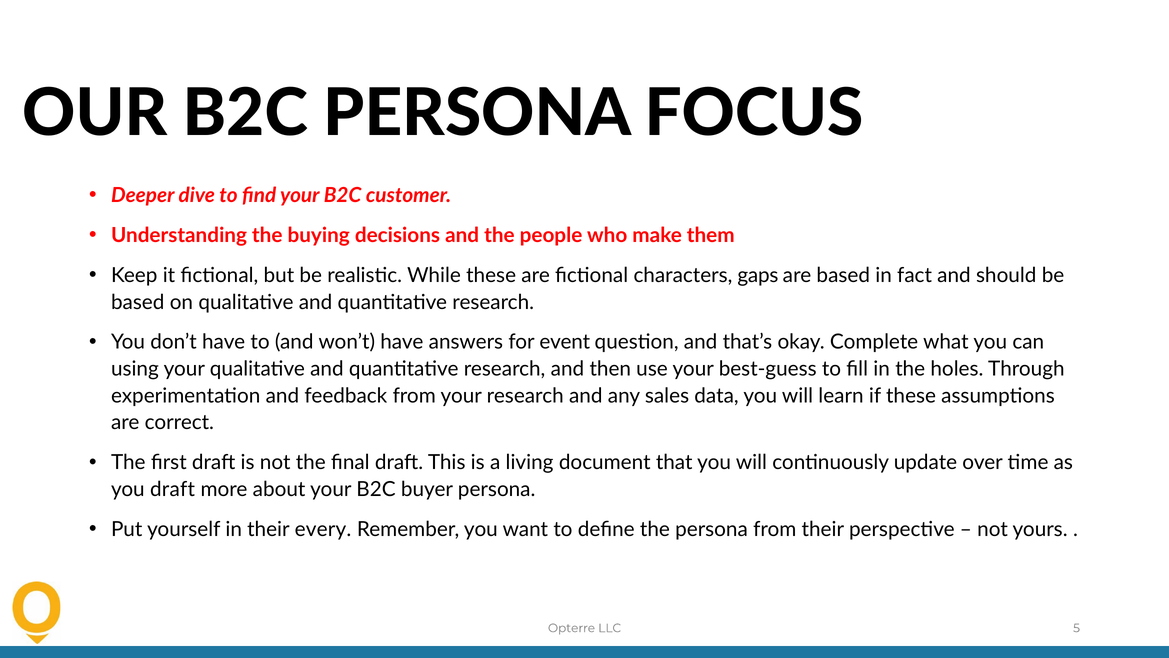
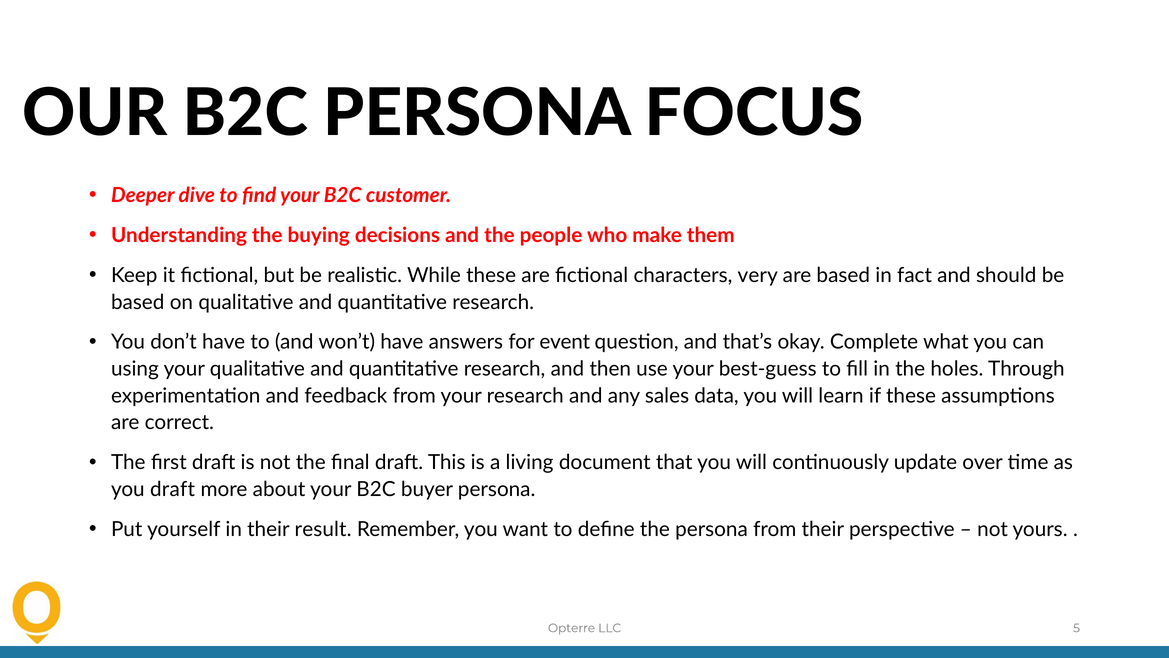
gaps: gaps -> very (758, 275)
every: every -> result (323, 529)
